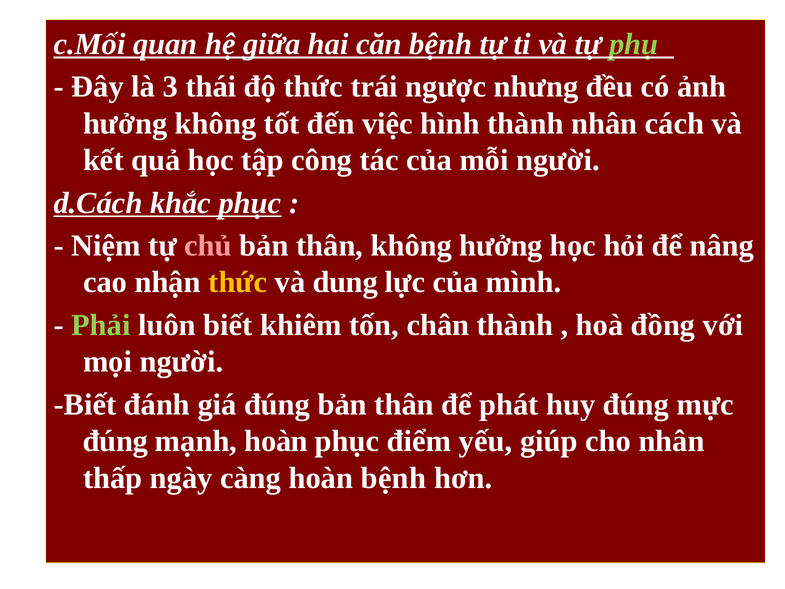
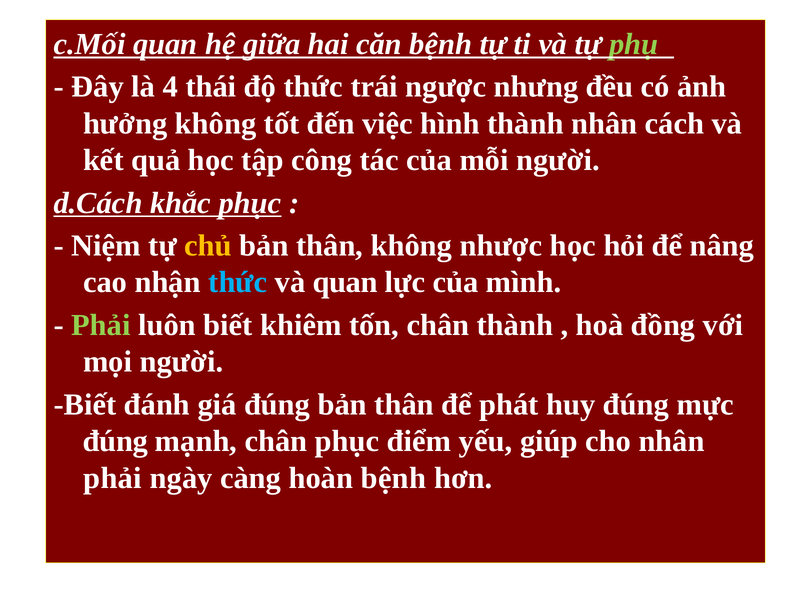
3: 3 -> 4 (170, 87)
chủ colour: pink -> yellow (208, 246)
không hưởng: hưởng -> nhược (501, 246)
thức colour: yellow -> light blue (238, 282)
và dung: dung -> quan (345, 282)
mạnh hoàn: hoàn -> chân (276, 441)
thấp: thấp -> phải (113, 478)
